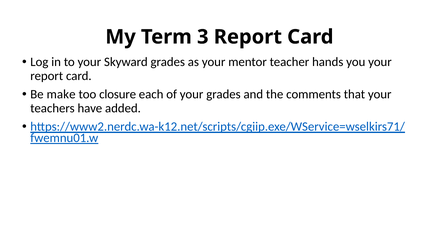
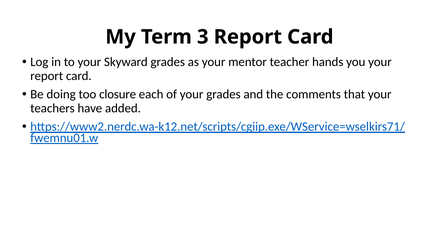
make: make -> doing (61, 94)
